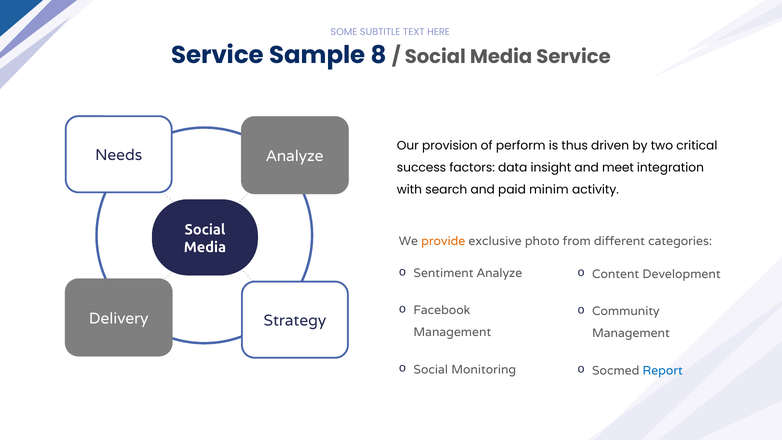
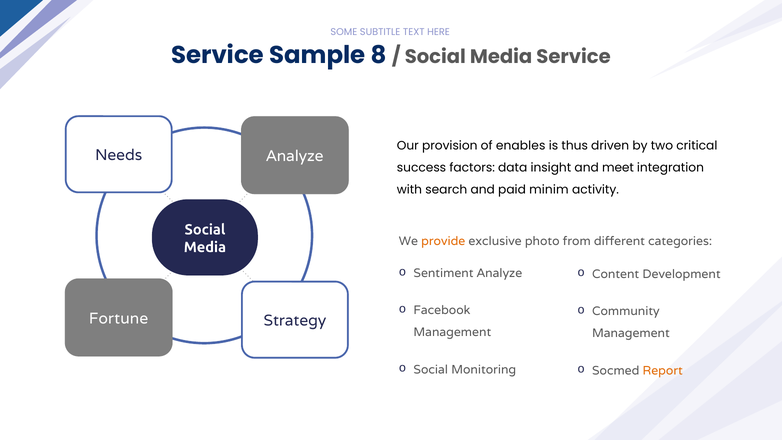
perform: perform -> enables (521, 146)
Delivery: Delivery -> Fortune (119, 318)
Report colour: blue -> orange (663, 370)
